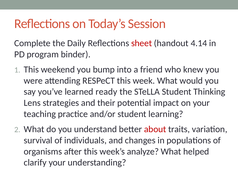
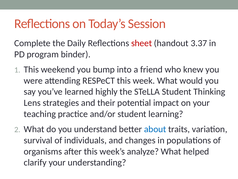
4.14: 4.14 -> 3.37 (199, 43)
ready: ready -> highly (106, 92)
about colour: red -> blue (155, 129)
